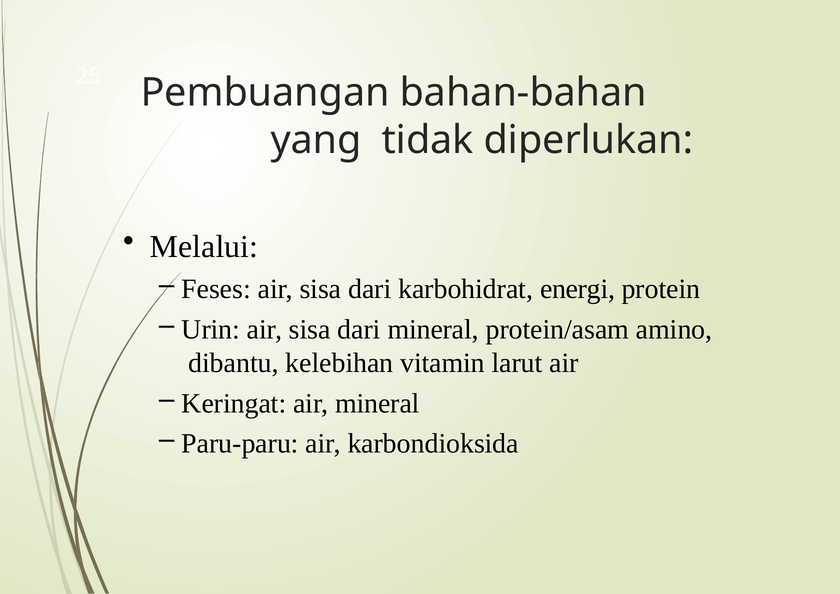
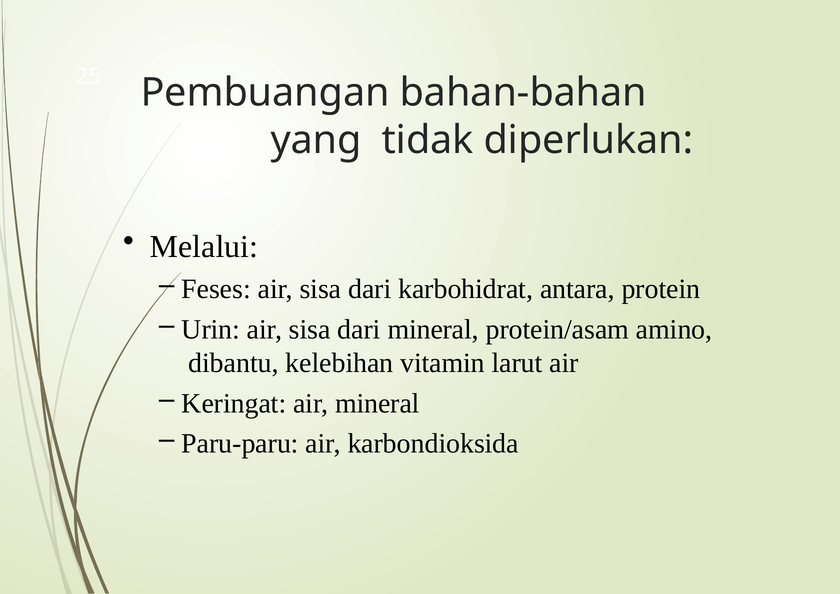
energi: energi -> antara (577, 289)
